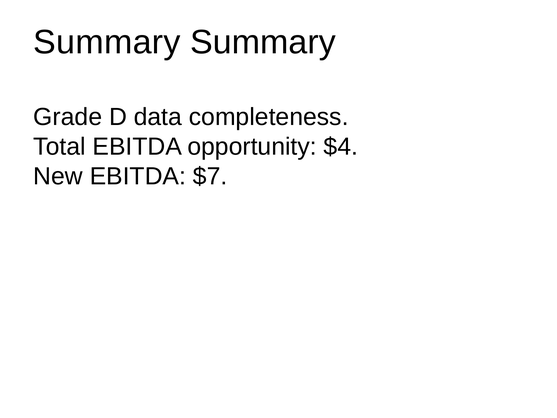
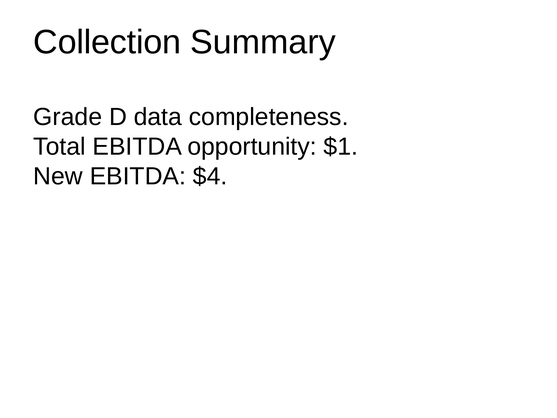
Summary: Summary -> Collection (107, 42)
$4: $4 -> $1 (341, 147)
$7: $7 -> $4 (210, 176)
